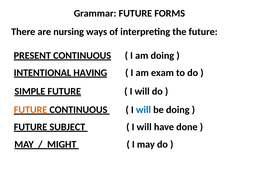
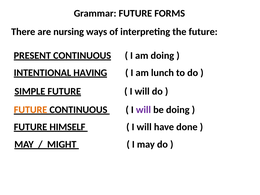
exam: exam -> lunch (162, 73)
will colour: blue -> purple (143, 110)
SUBJECT: SUBJECT -> HIMSELF (67, 127)
